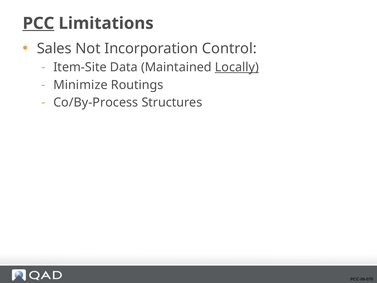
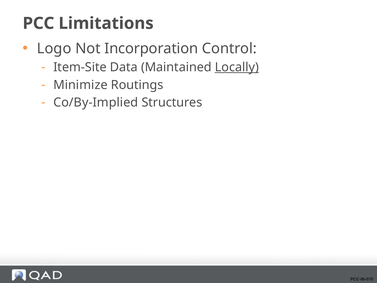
PCC underline: present -> none (38, 23)
Sales: Sales -> Logo (54, 48)
Co/By-Process: Co/By-Process -> Co/By-Implied (96, 102)
